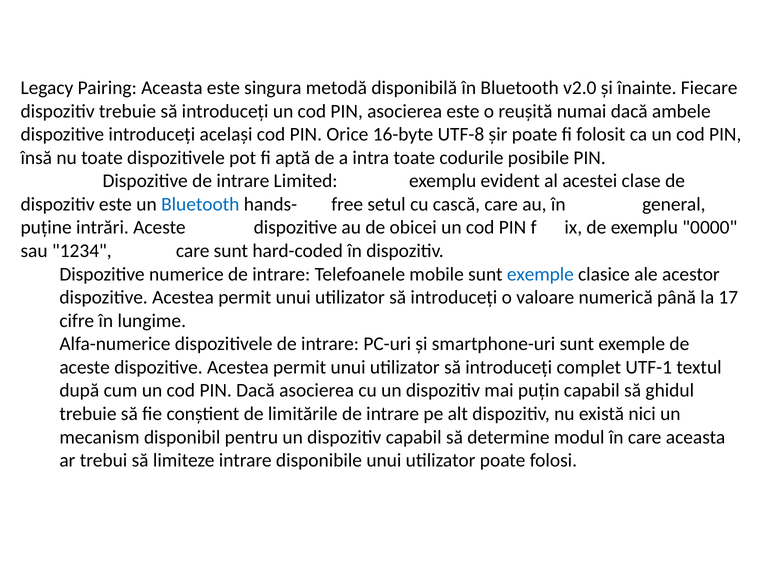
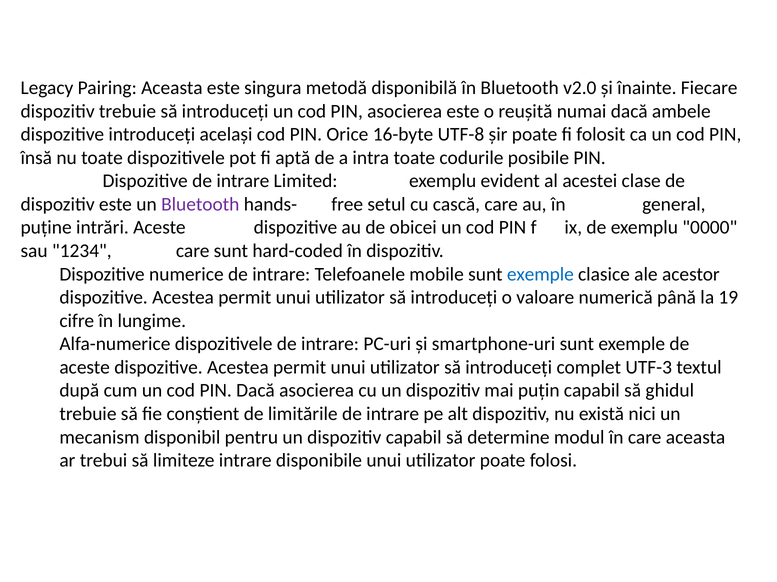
Bluetooth colour: blue -> purple (200, 205)
17: 17 -> 19 (728, 298)
UTF-1: UTF-1 -> UTF-3 (649, 368)
